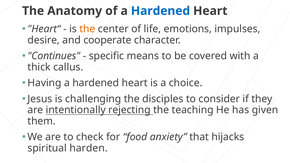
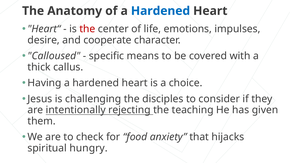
the colour: orange -> red (87, 29)
Continues: Continues -> Calloused (54, 56)
harden: harden -> hungry (89, 148)
